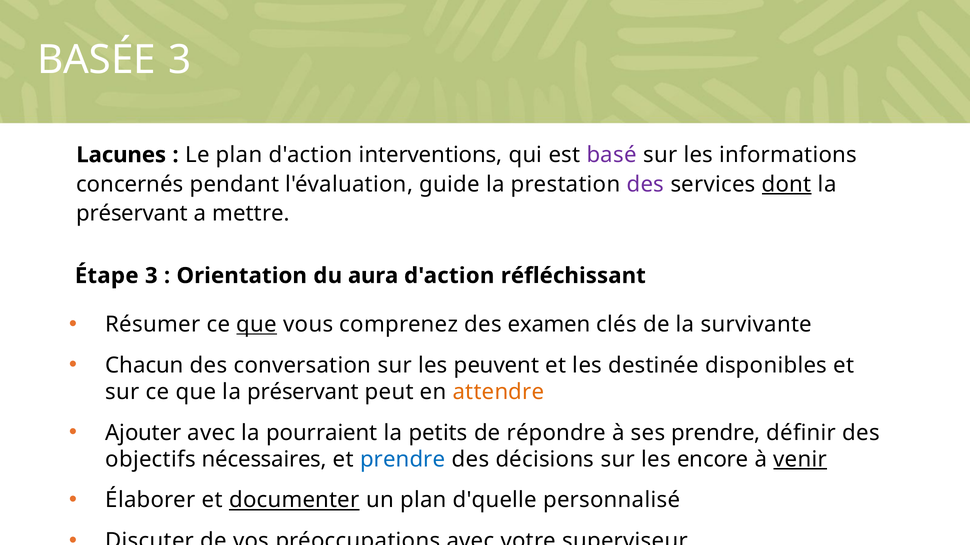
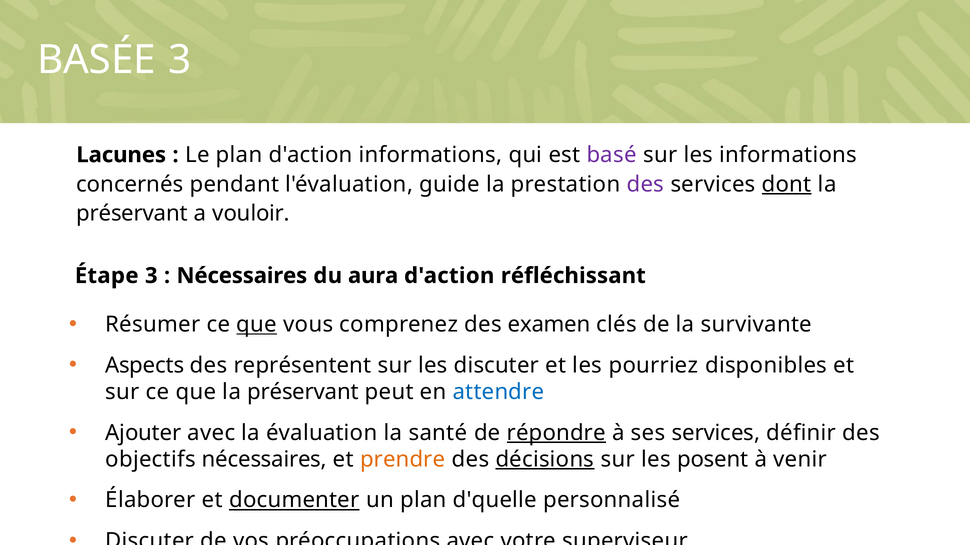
d'action interventions: interventions -> informations (430, 155)
mettre: mettre -> vouloir (251, 214)
Orientation: Orientation -> Nécessaires (242, 276)
Chacun: Chacun -> Aspects (145, 366)
conversation: conversation -> représentent (302, 366)
les peuvent: peuvent -> discuter (496, 366)
destinée: destinée -> pourriez (653, 366)
attendre colour: orange -> blue (498, 392)
pourraient: pourraient -> évaluation (322, 433)
petits: petits -> santé (438, 433)
répondre underline: none -> present (556, 433)
ses prendre: prendre -> services (716, 433)
prendre colour: blue -> orange (403, 460)
décisions underline: none -> present (545, 460)
encore: encore -> posent (713, 460)
venir underline: present -> none (800, 460)
